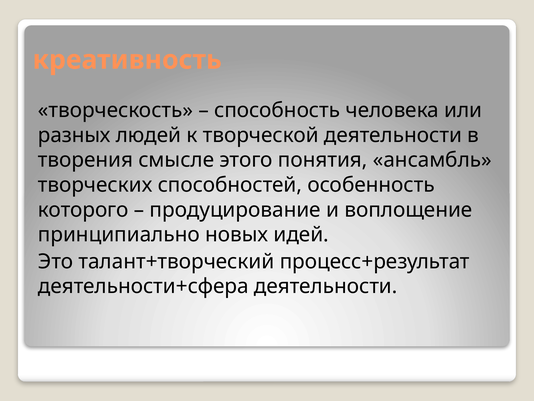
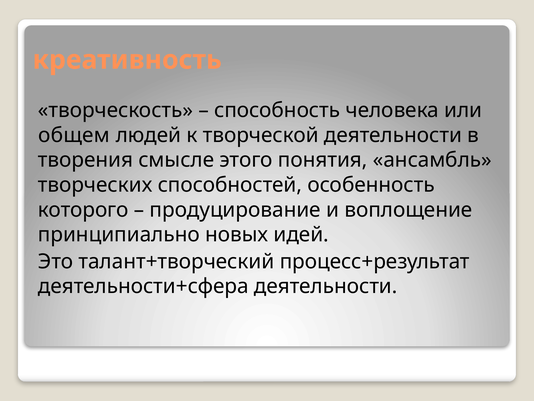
разных: разных -> общем (74, 135)
